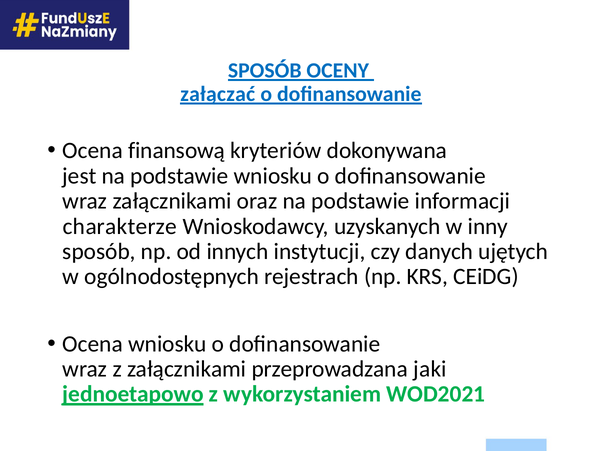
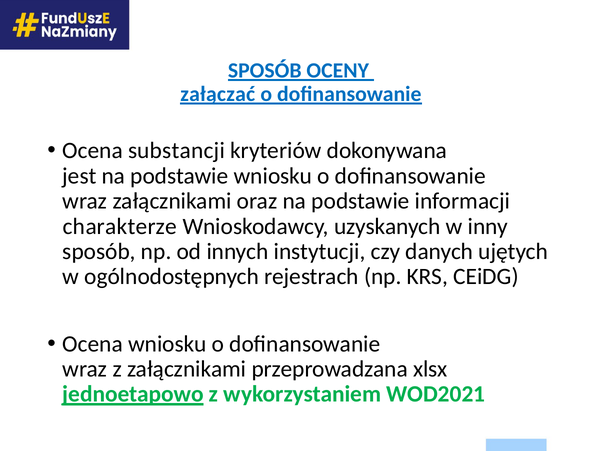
finansową: finansową -> substancji (177, 151)
jaki: jaki -> xlsx (430, 369)
